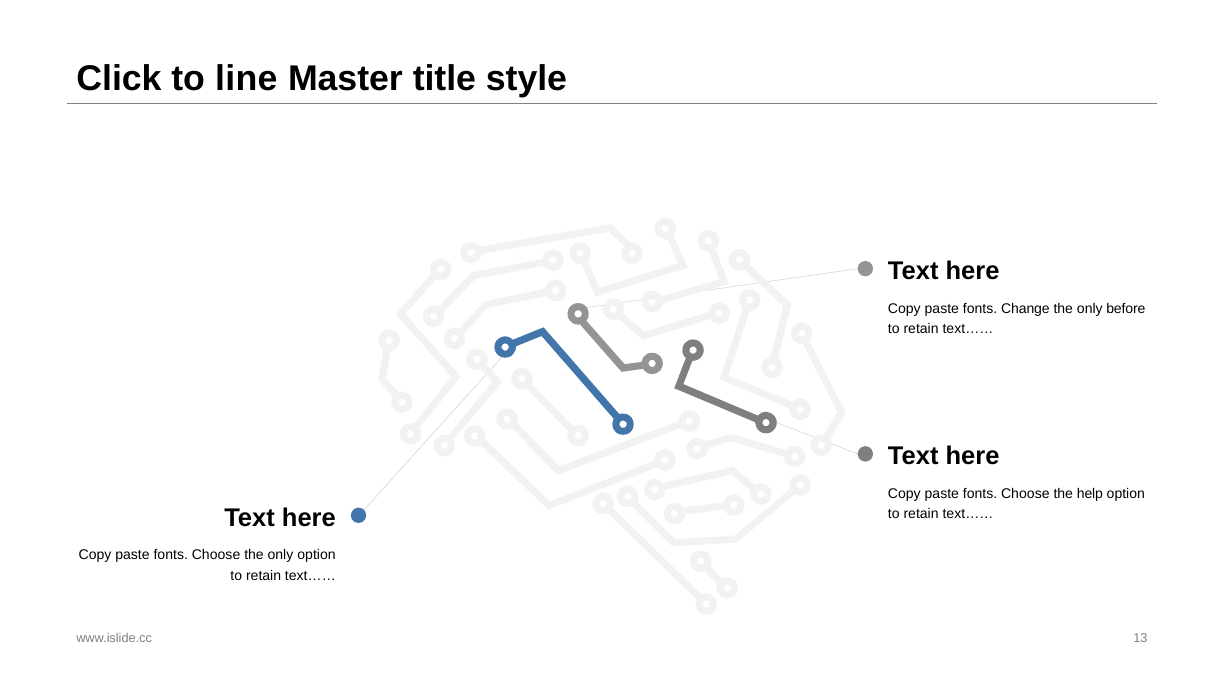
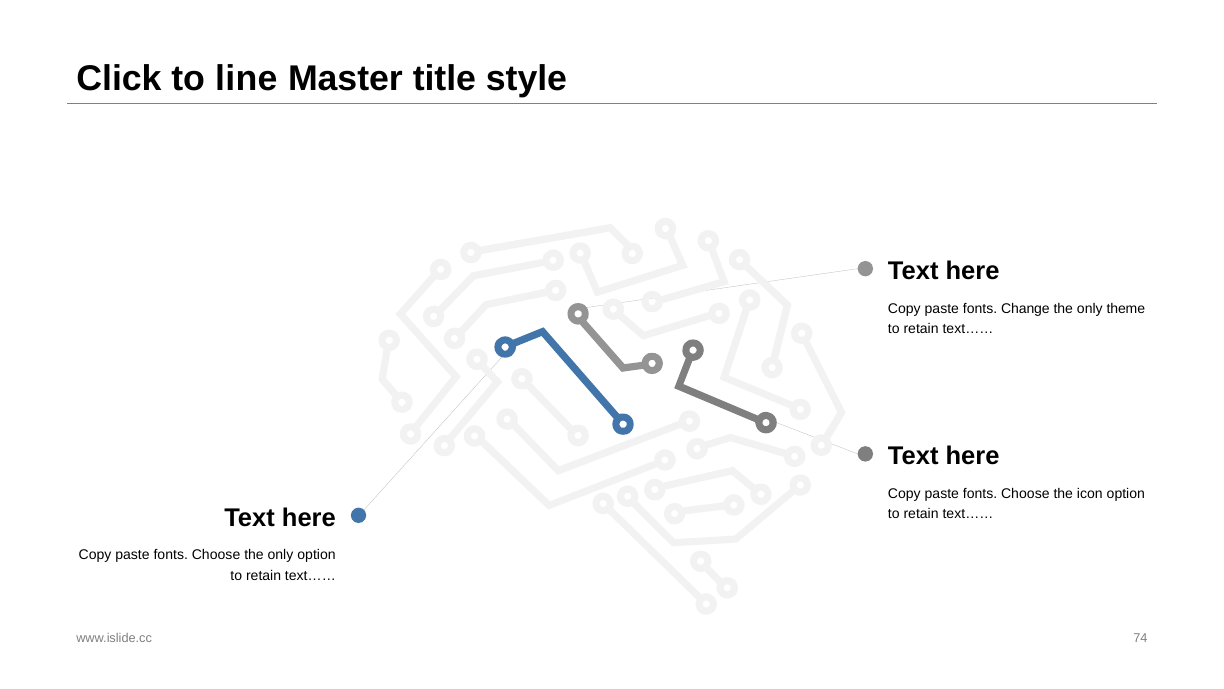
before: before -> theme (1126, 308)
help: help -> icon (1090, 493)
13: 13 -> 74 (1140, 638)
